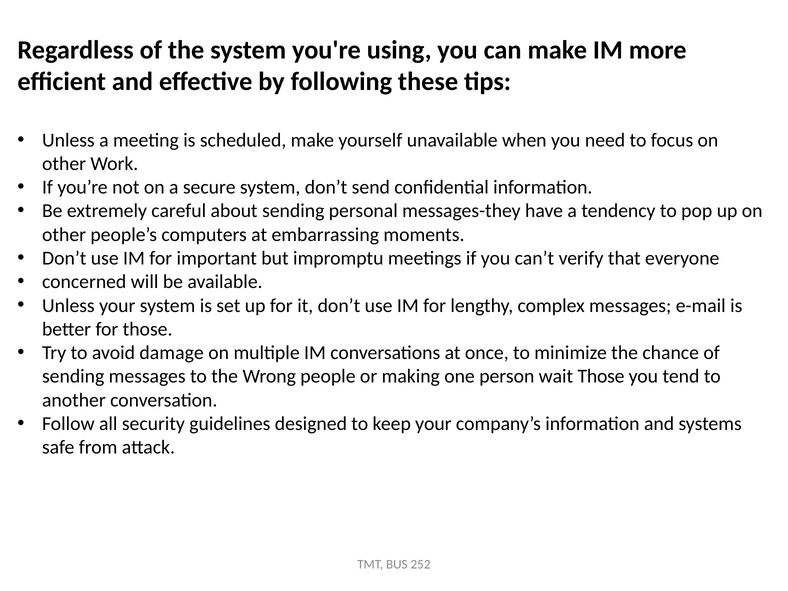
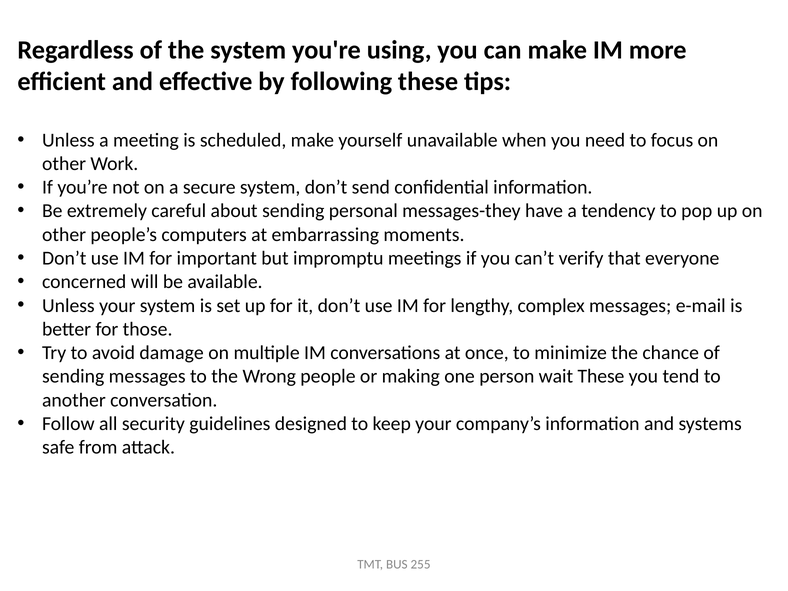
wait Those: Those -> These (601, 376)
252: 252 -> 255 (421, 564)
